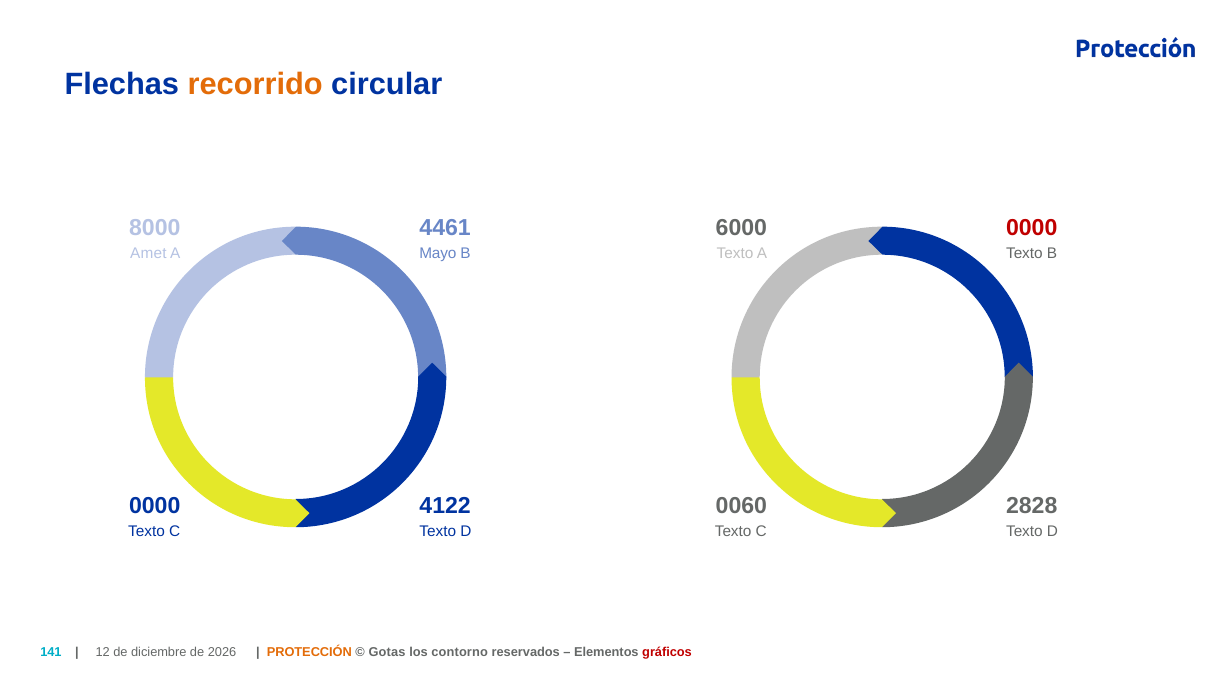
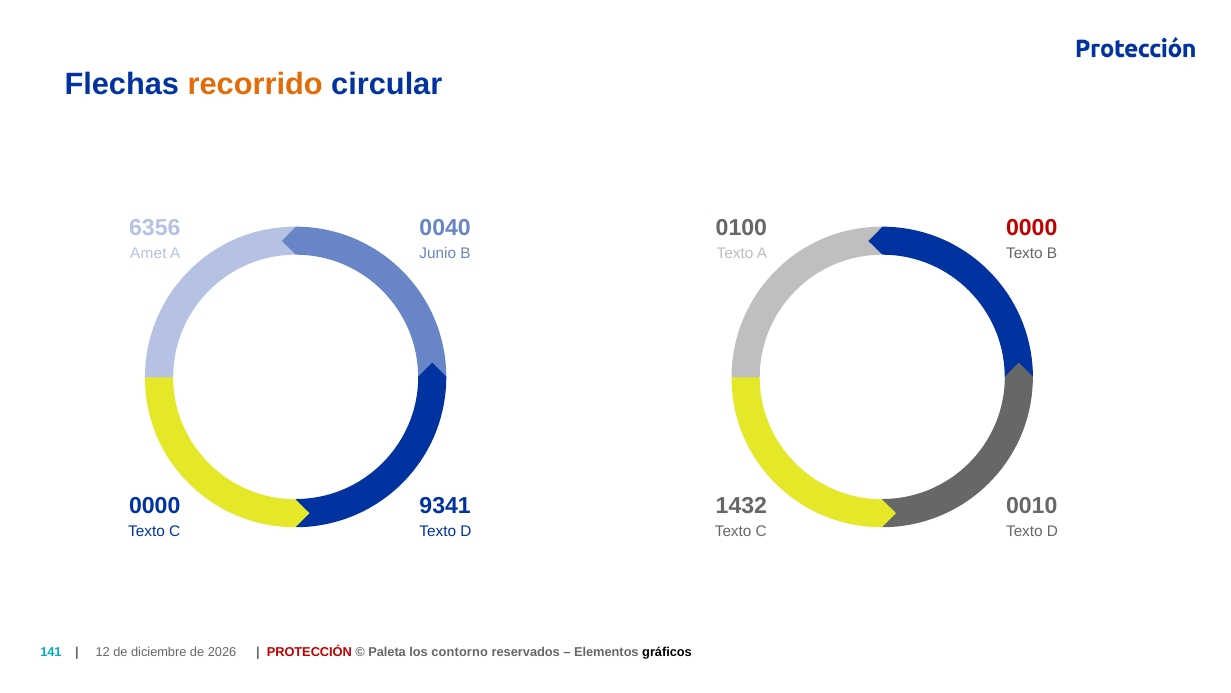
8000: 8000 -> 6356 (155, 228)
4461: 4461 -> 0040 (445, 228)
6000: 6000 -> 0100 (741, 228)
Mayo: Mayo -> Junio (438, 254)
4122: 4122 -> 9341 (445, 506)
0060: 0060 -> 1432 (741, 506)
2828: 2828 -> 0010 (1032, 506)
PROTECCIÓN colour: orange -> red (309, 652)
Gotas: Gotas -> Paleta (387, 652)
gráficos colour: red -> black (667, 652)
